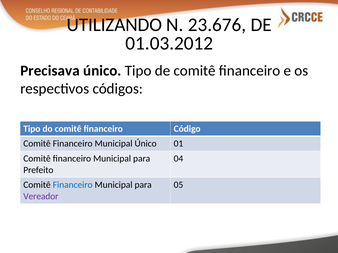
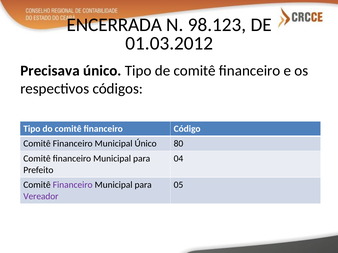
UTILIZANDO: UTILIZANDO -> ENCERRADA (114, 25)
23.676: 23.676 -> 98.123 (217, 25)
01: 01 -> 80 (178, 144)
Financeiro colour: blue -> purple (73, 185)
